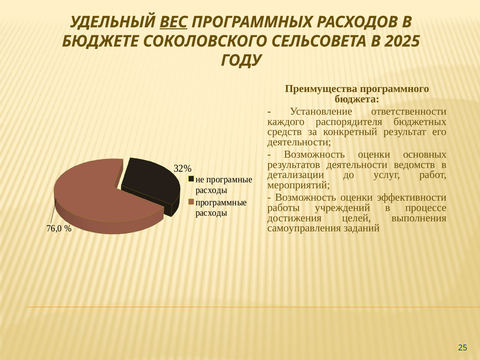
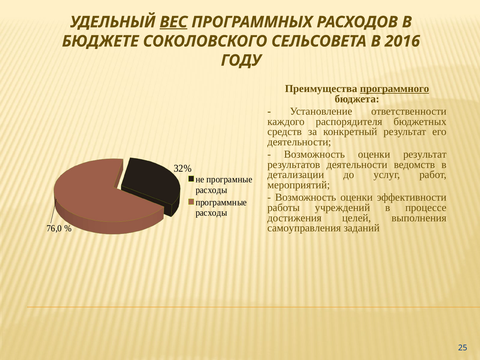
2025: 2025 -> 2016 (402, 41)
программного underline: none -> present (395, 89)
оценки основных: основных -> результат (425, 154)
